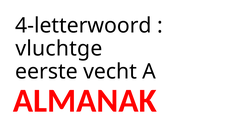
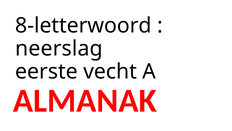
4-letterwoord: 4-letterwoord -> 8-letterwoord (83, 25)
vluchtge: vluchtge -> neerslag (59, 48)
